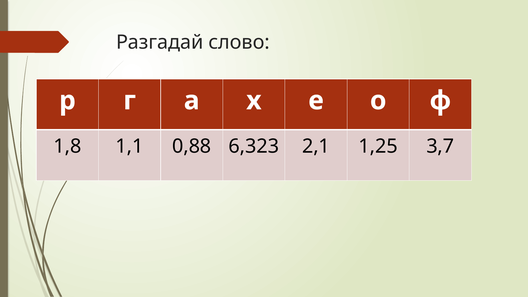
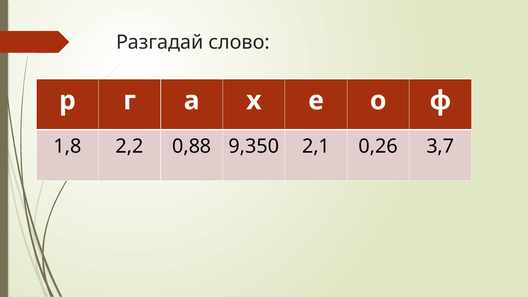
1,1: 1,1 -> 2,2 (130, 146)
6,323: 6,323 -> 9,350 (254, 146)
1,25: 1,25 -> 0,26 (378, 146)
